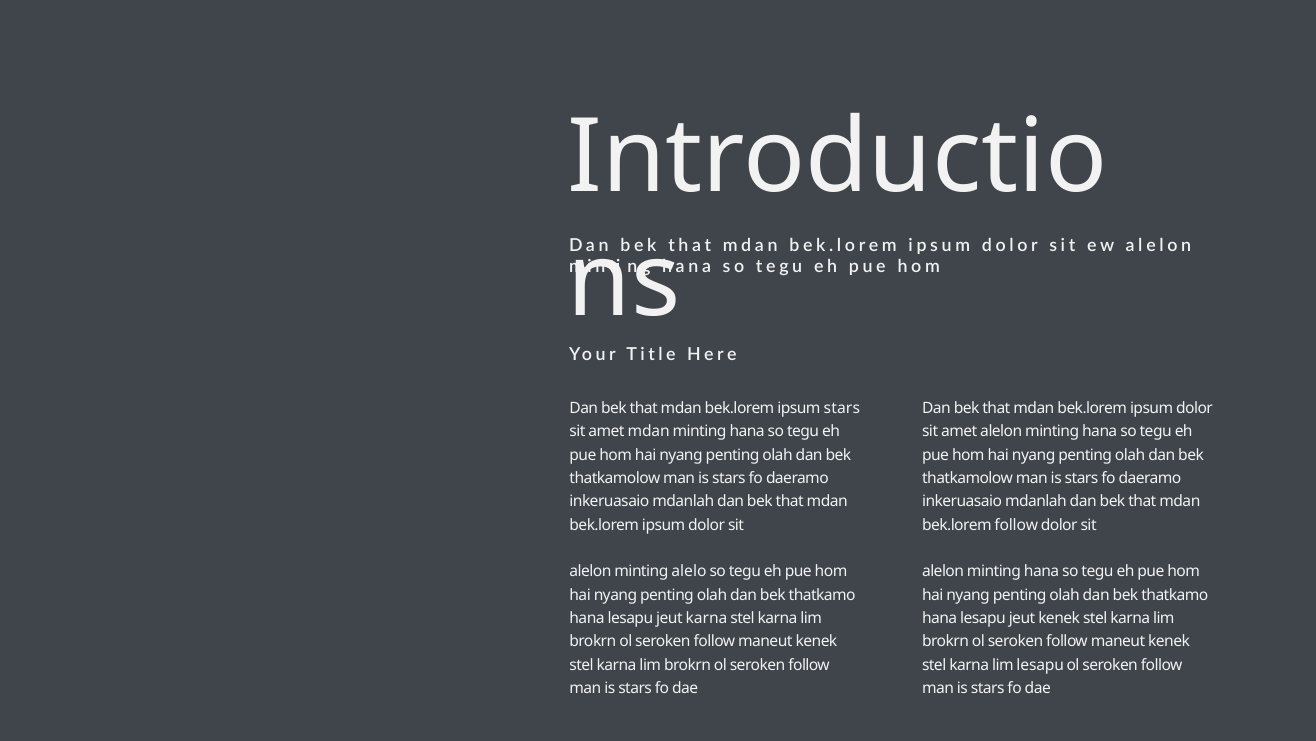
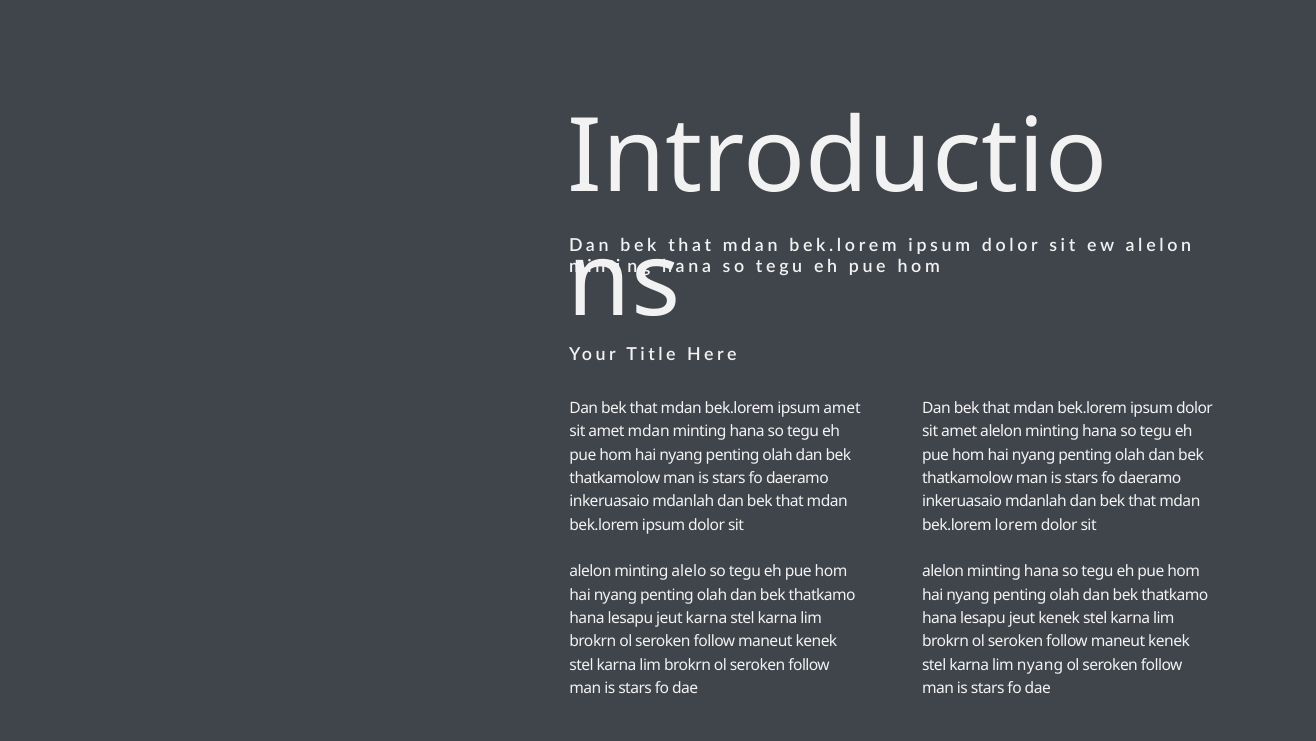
ipsum stars: stars -> amet (842, 408)
bek.lorem follow: follow -> lorem (1016, 525)
lim lesapu: lesapu -> nyang (1040, 664)
